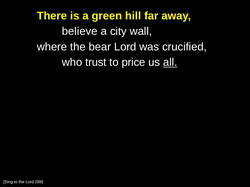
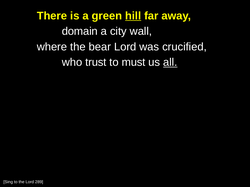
hill underline: none -> present (133, 16)
believe: believe -> domain (80, 31)
price: price -> must (134, 62)
